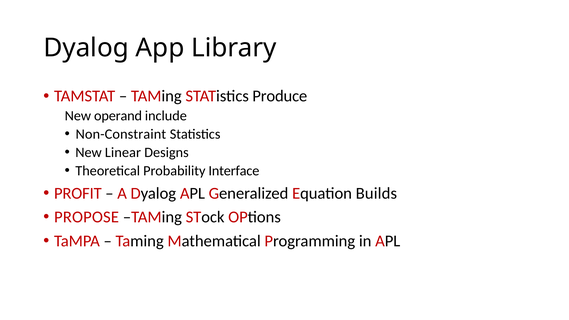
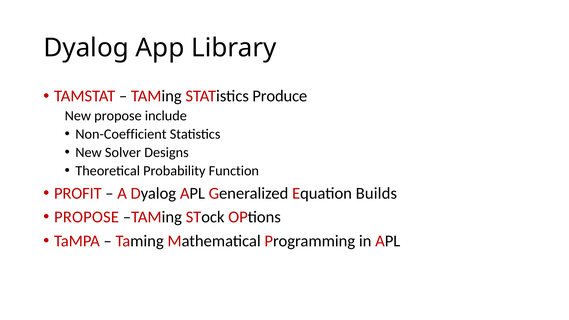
New operand: operand -> propose (118, 116)
Non-Constraint: Non-Constraint -> Non-Coefficient (121, 134)
Linear: Linear -> Solver (123, 152)
Interface: Interface -> Function (234, 171)
